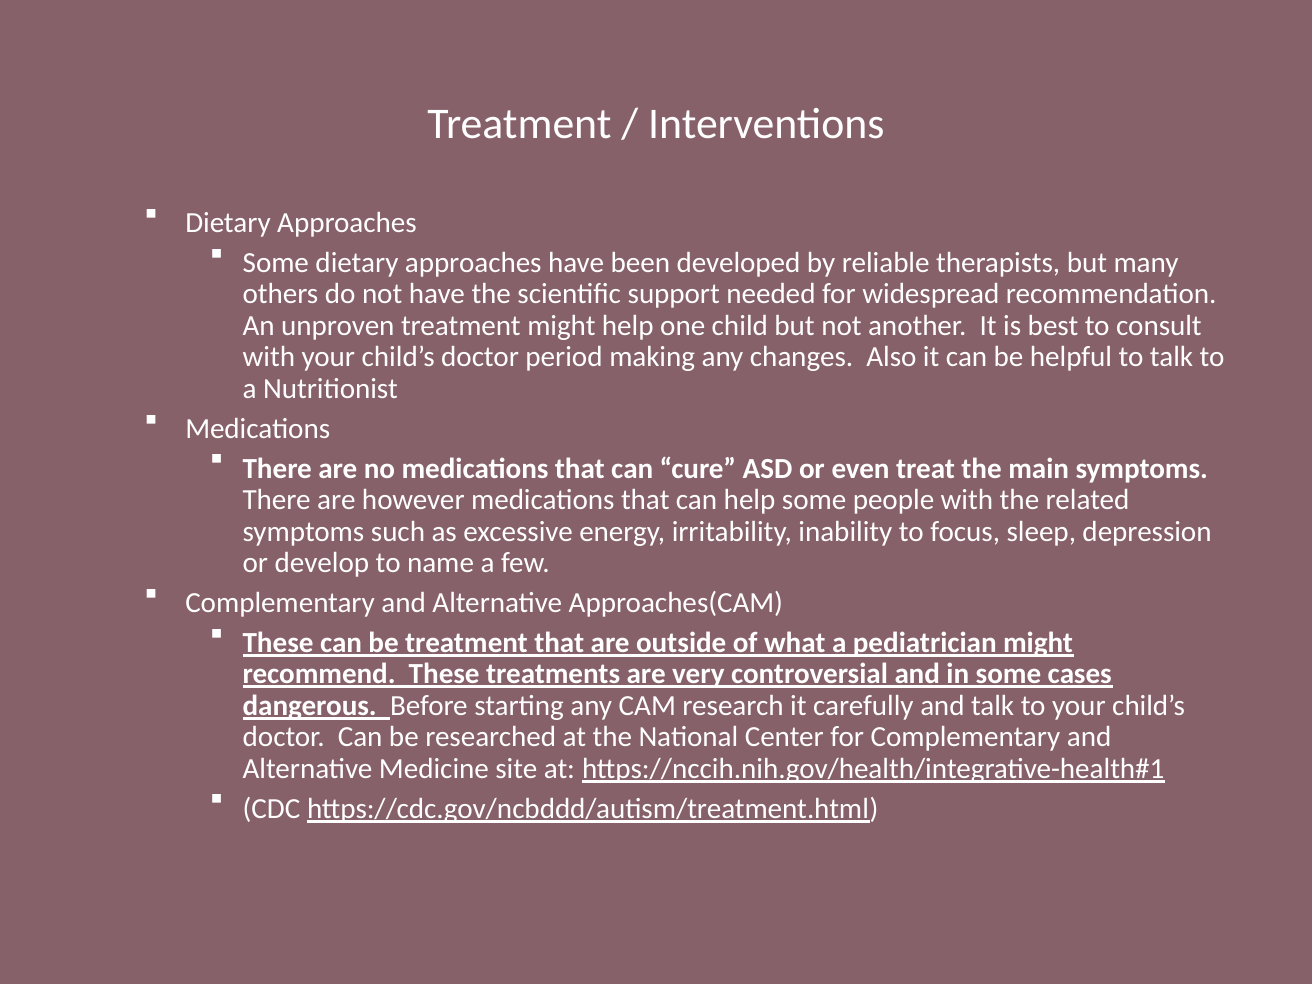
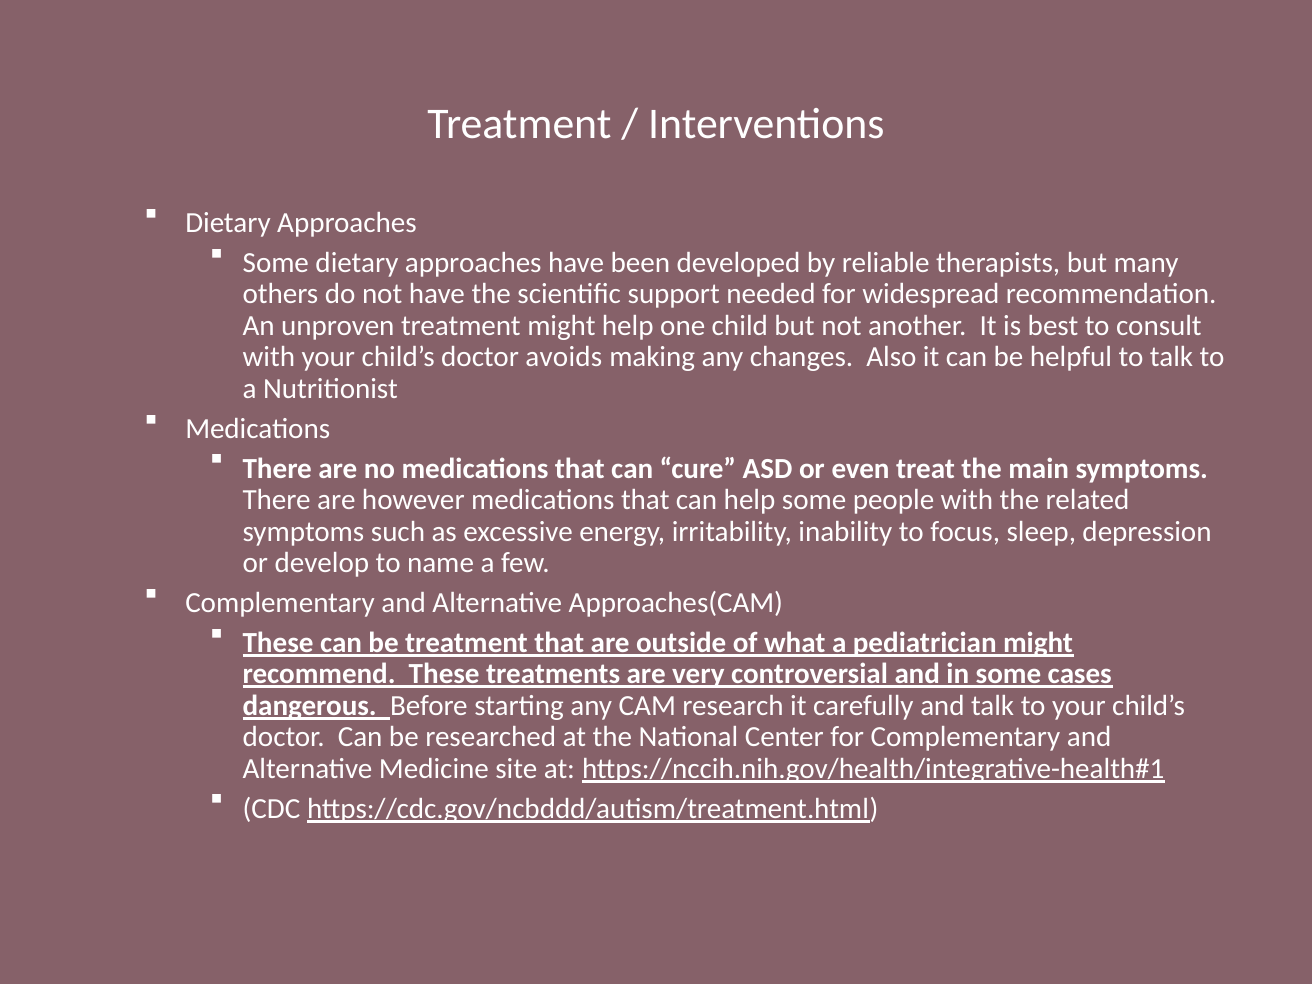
period: period -> avoids (564, 357)
